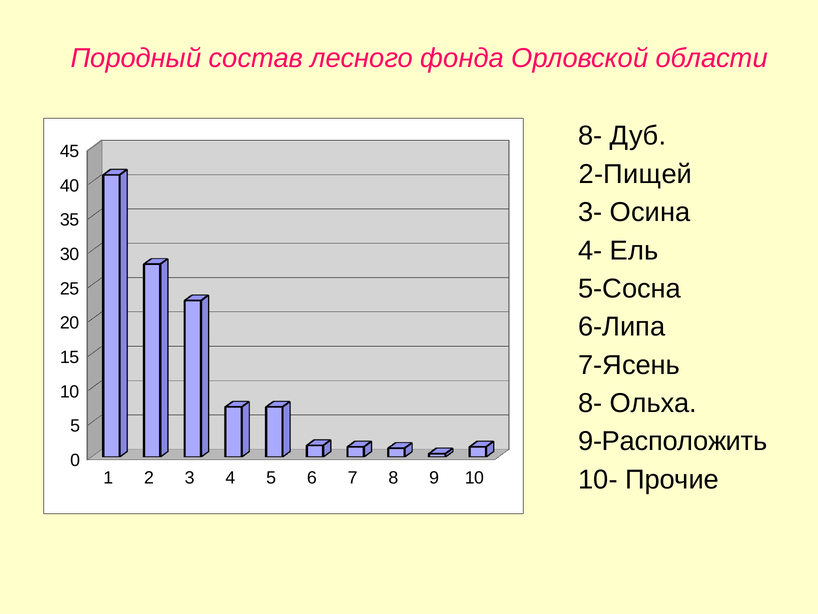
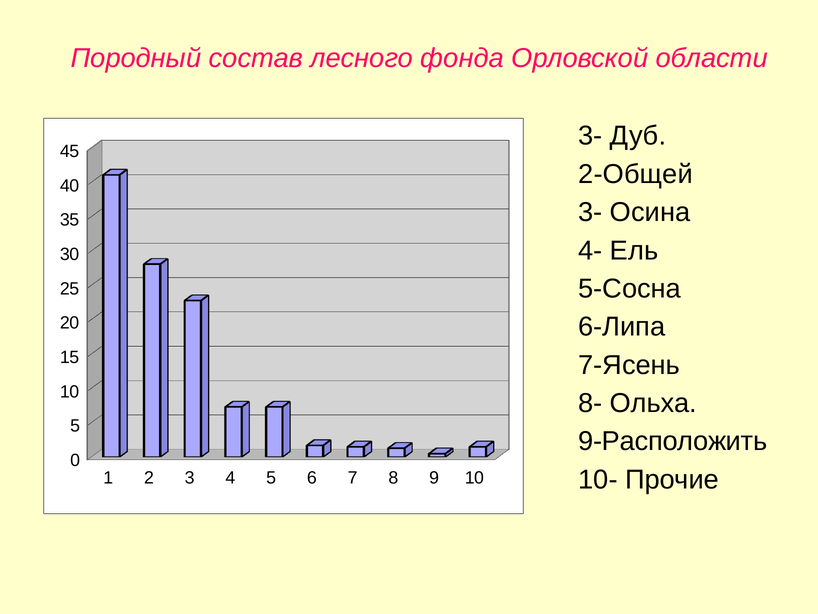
8-: 8- -> 3- (590, 136)
2-Пищей: 2-Пищей -> 2-Общей (636, 174)
